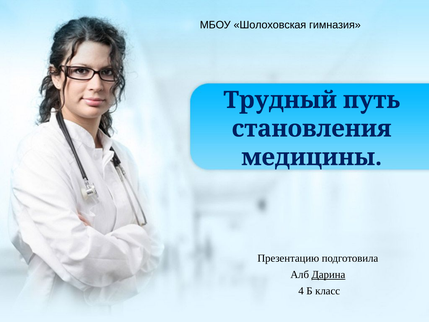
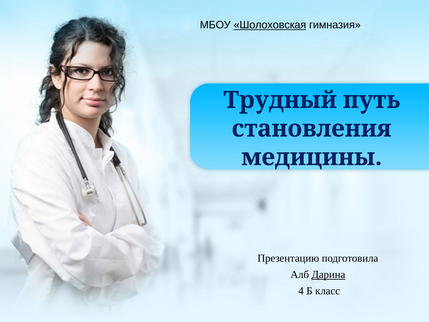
Шолоховская underline: none -> present (270, 25)
